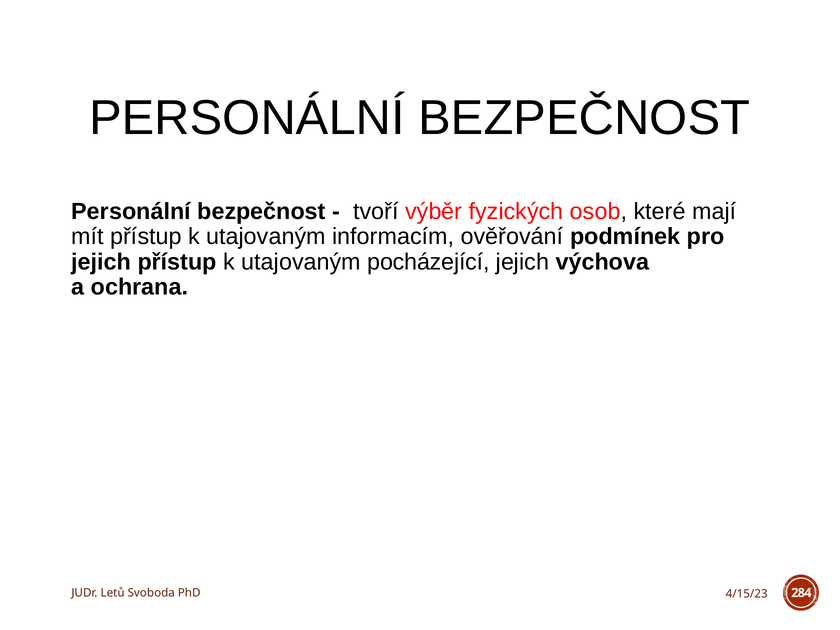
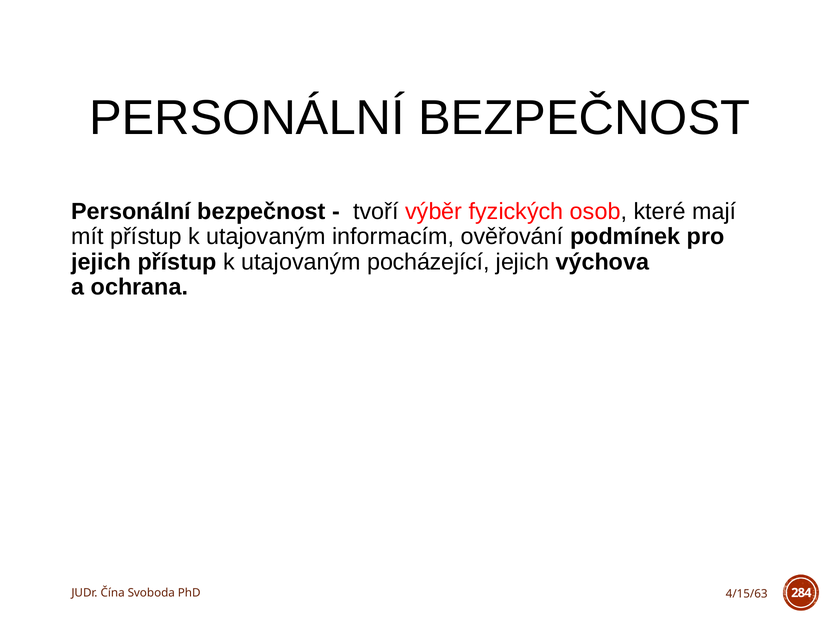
Letů: Letů -> Čína (113, 593)
4/15/23: 4/15/23 -> 4/15/63 (747, 594)
